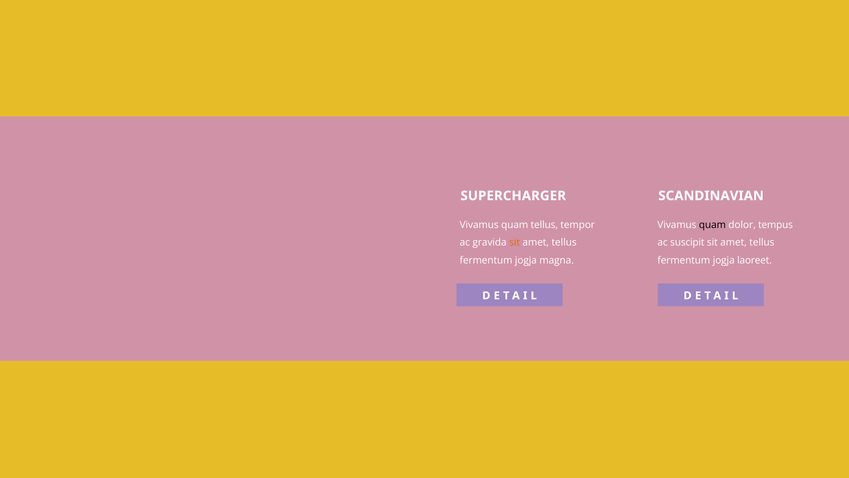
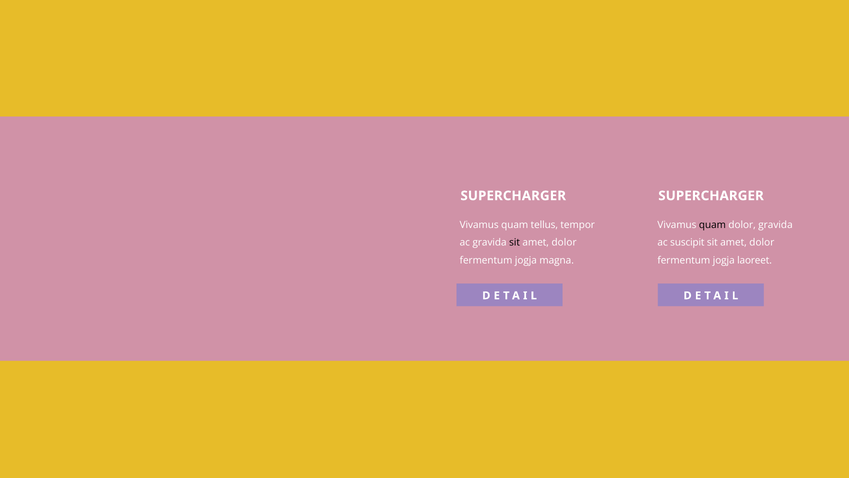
SCANDINAVIAN: SCANDINAVIAN -> SUPERCHARGER (711, 196)
dolor tempus: tempus -> gravida (775, 225)
sit colour: orange -> black (515, 242)
tellus: tellus -> dolor (564, 242)
tellus: tellus -> dolor (762, 242)
